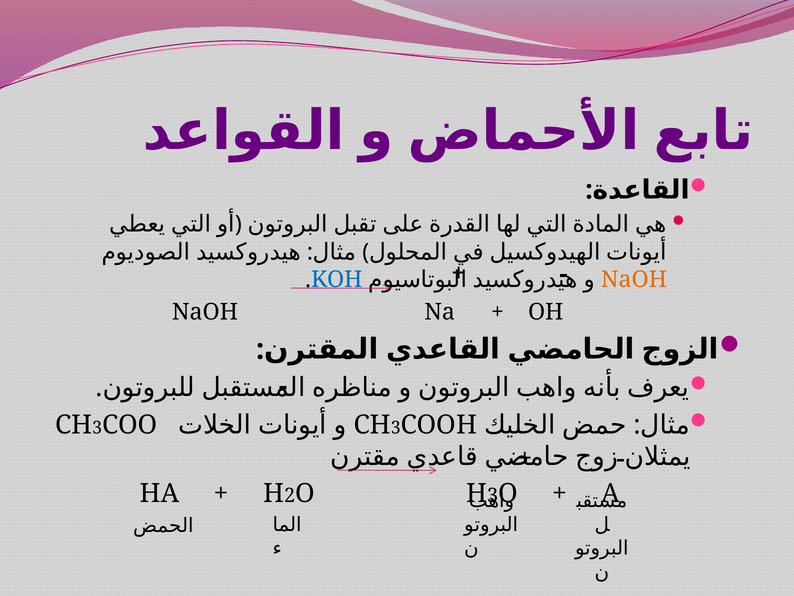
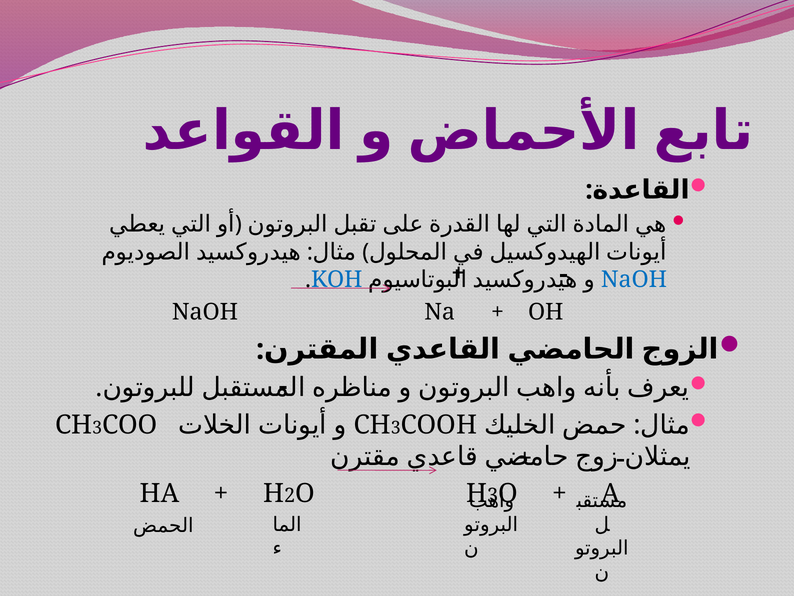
NaOH colour: orange -> blue (634, 279)
